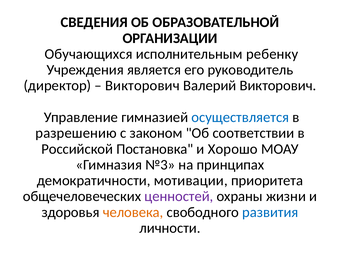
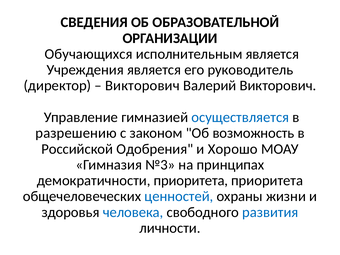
исполнительным ребенку: ребенку -> является (272, 54)
соответствии: соответствии -> возможность (253, 133)
Постановка: Постановка -> Одобрения (155, 149)
демократичности мотивации: мотивации -> приоритета (191, 181)
ценностей colour: purple -> blue (179, 196)
человека colour: orange -> blue (133, 212)
